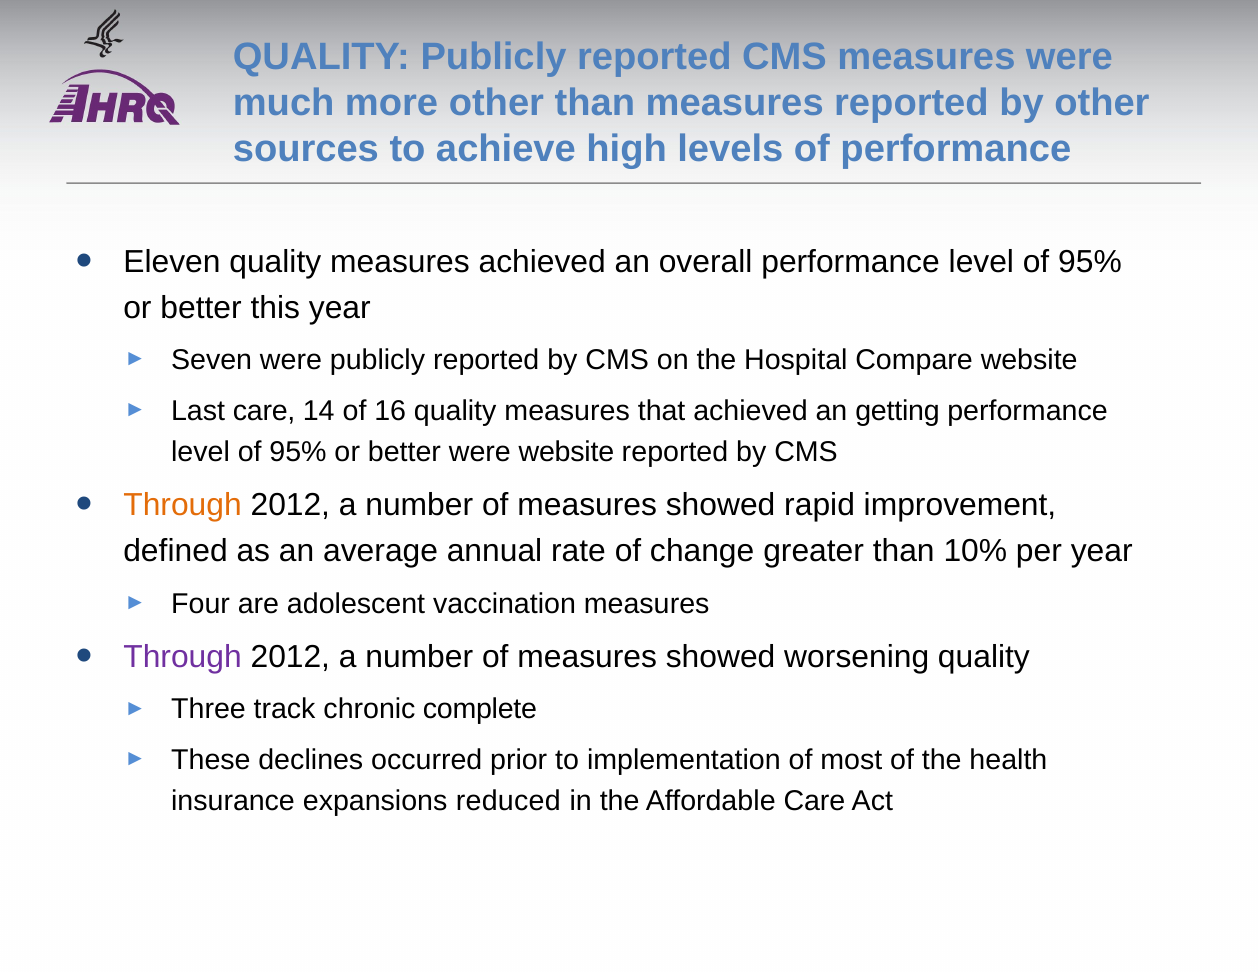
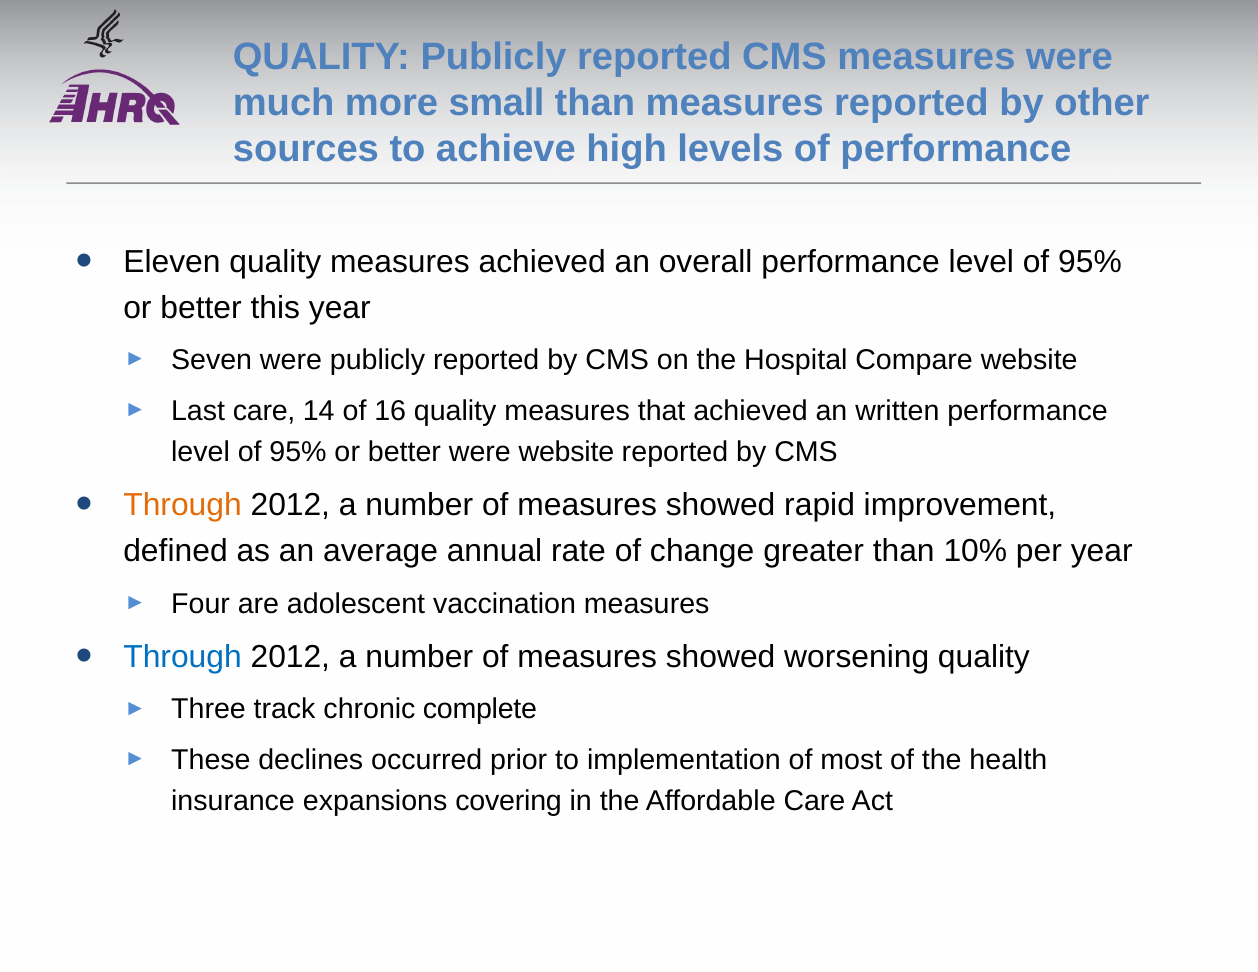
more other: other -> small (497, 103)
getting: getting -> written (897, 411)
Through colour: purple -> blue (183, 657)
reduced: reduced -> covering (509, 801)
